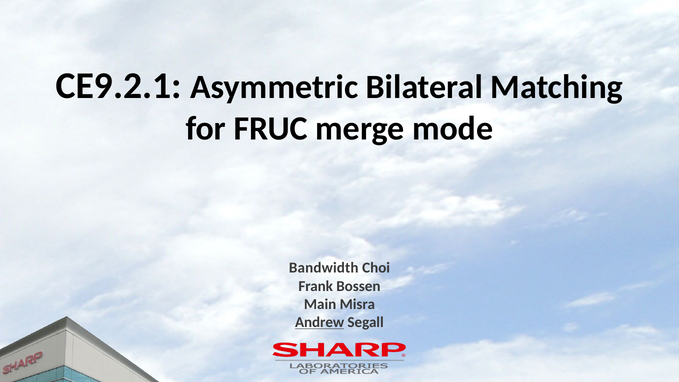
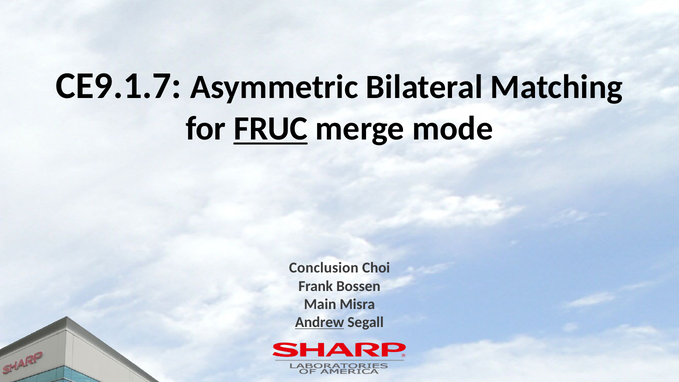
CE9.2.1: CE9.2.1 -> CE9.1.7 (119, 86)
FRUC underline: none -> present (271, 129)
Bandwidth: Bandwidth -> Conclusion (324, 268)
